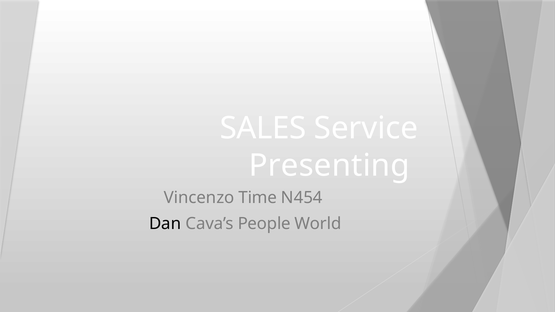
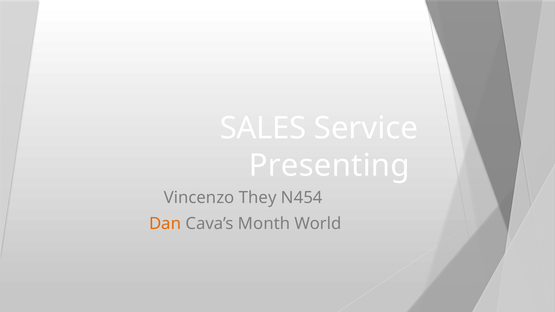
Time: Time -> They (258, 198)
Dan colour: black -> orange (165, 224)
People: People -> Month (264, 224)
